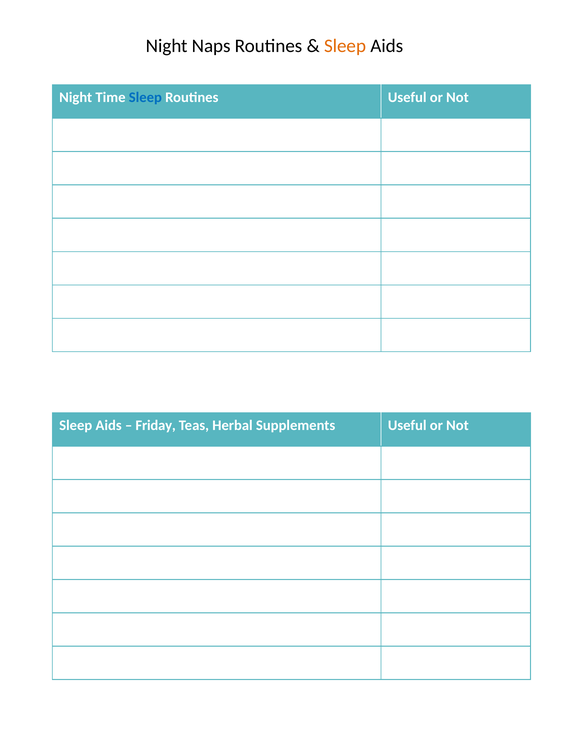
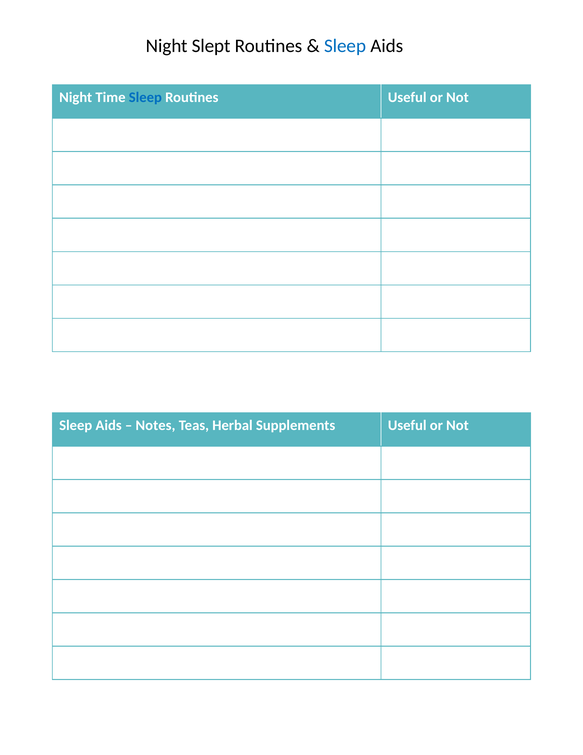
Naps: Naps -> Slept (211, 46)
Sleep colour: orange -> blue (345, 46)
Friday: Friday -> Notes (155, 425)
